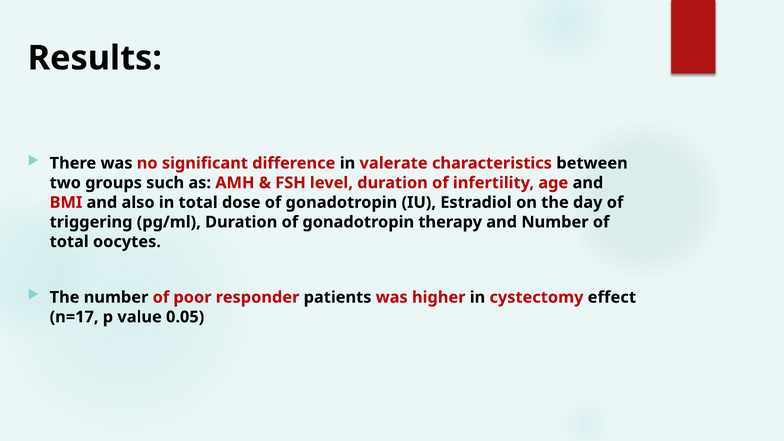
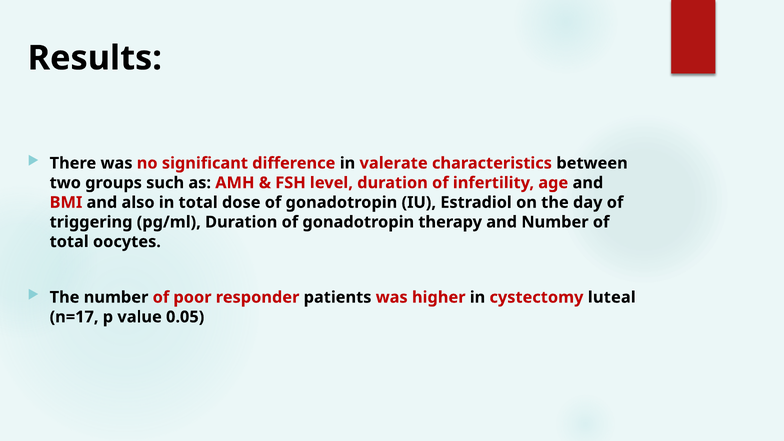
effect: effect -> luteal (612, 297)
